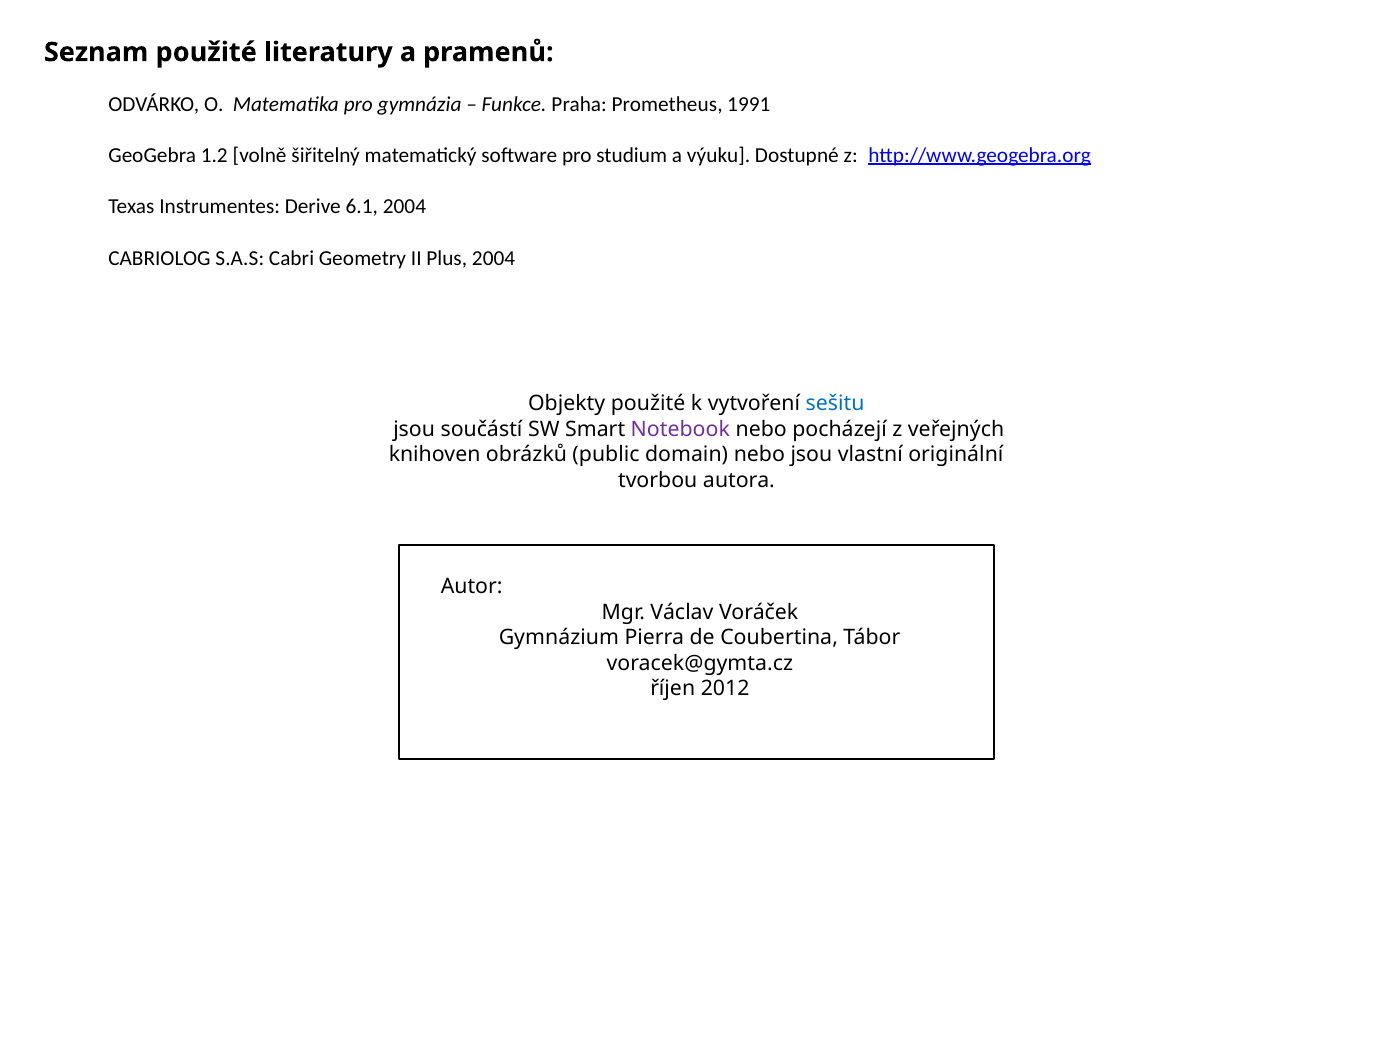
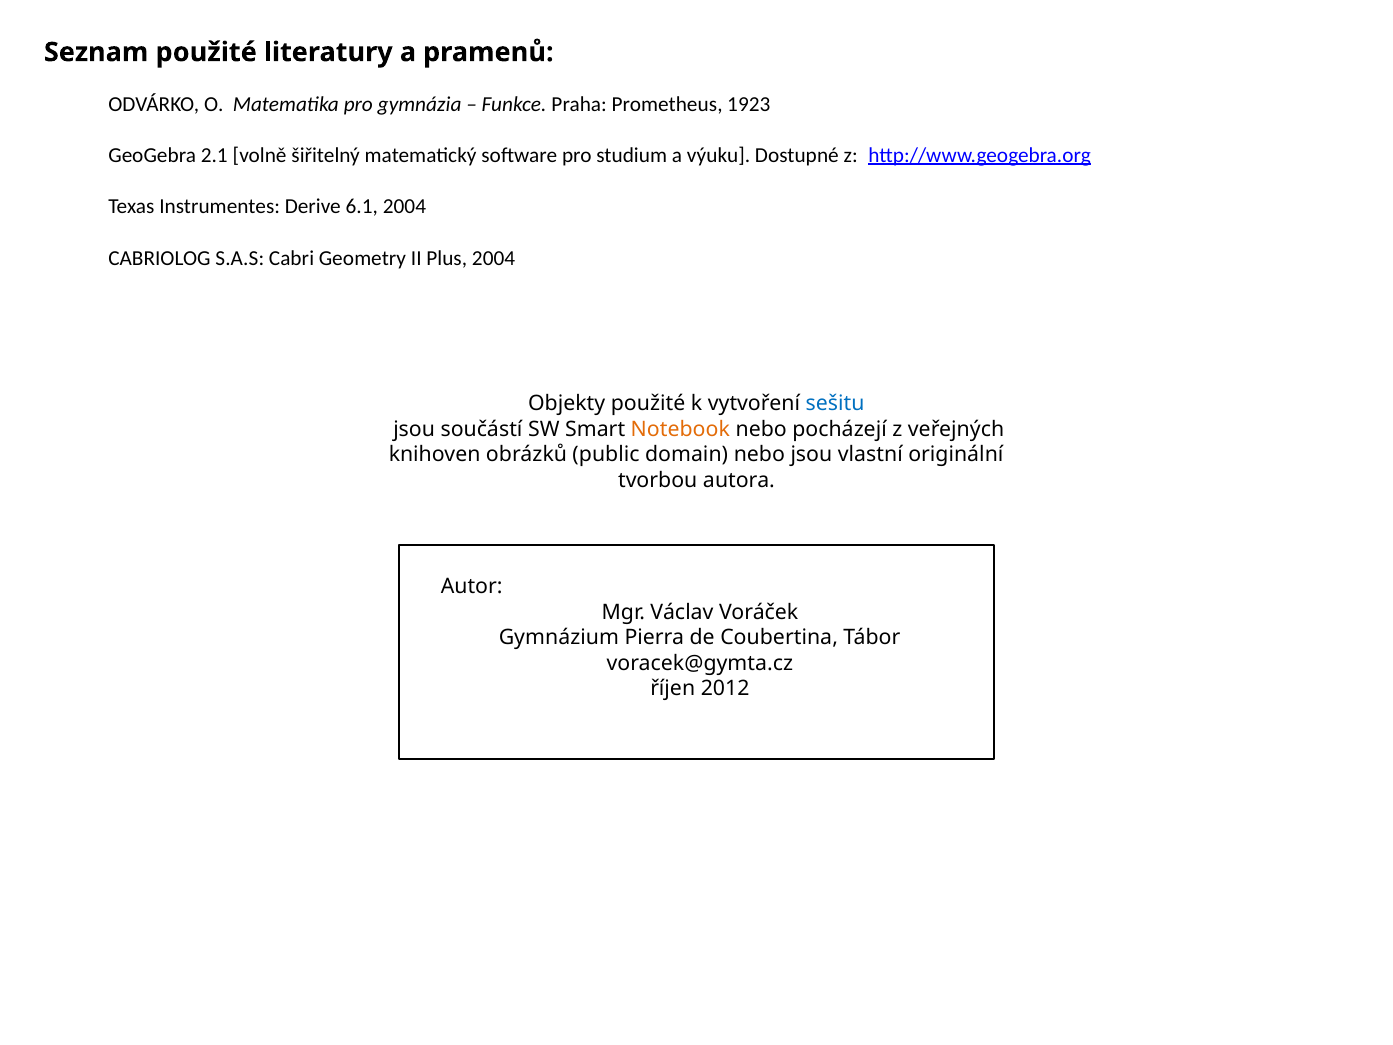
1991: 1991 -> 1923 (749, 104)
1.2: 1.2 -> 2.1 (214, 155)
Notebook colour: purple -> orange (680, 429)
